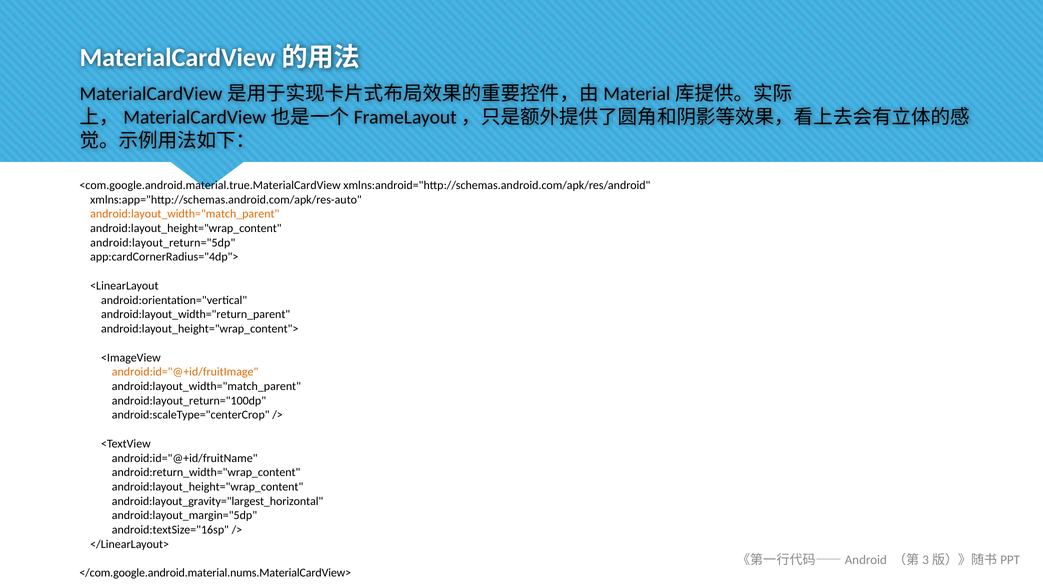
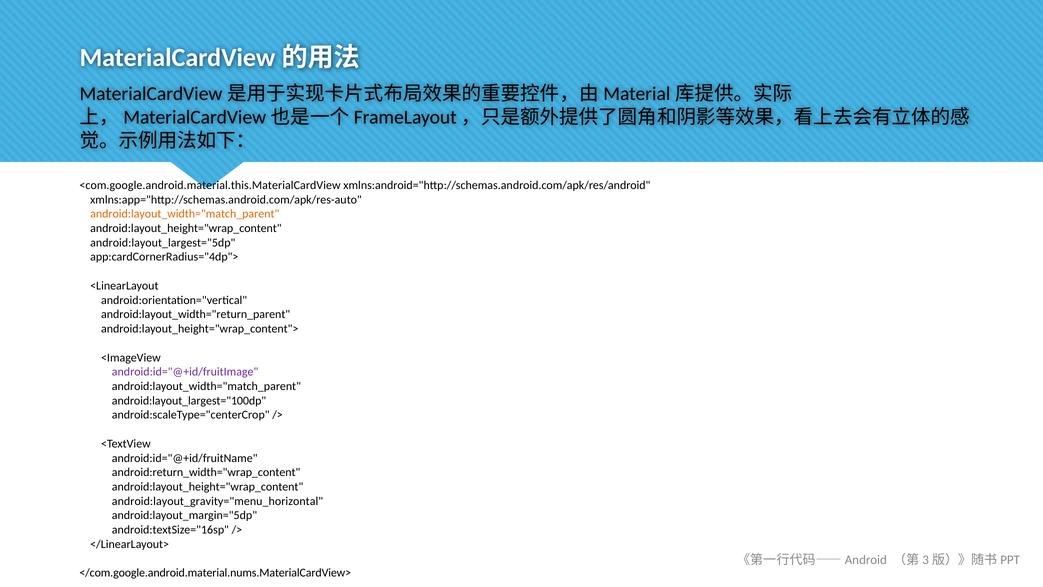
<com.google.android.material.true.MaterialCardView: <com.google.android.material.true.MaterialCardView -> <com.google.android.material.this.MaterialCardView (210, 185)
android:layout_return="5dp: android:layout_return="5dp -> android:layout_largest="5dp (163, 243)
android:id="@+id/fruitImage colour: orange -> purple (185, 372)
android:layout_return="100dp: android:layout_return="100dp -> android:layout_largest="100dp (189, 400)
android:layout_gravity="largest_horizontal: android:layout_gravity="largest_horizontal -> android:layout_gravity="menu_horizontal (217, 501)
